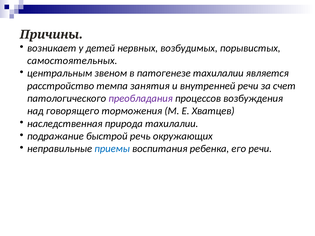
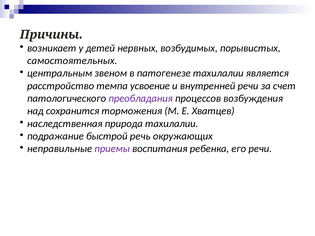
занятия: занятия -> усвоение (150, 86)
говорящего: говорящего -> сохранится (73, 111)
приемы colour: blue -> purple (112, 149)
